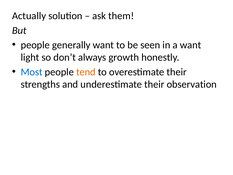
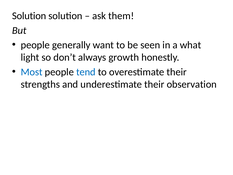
Actually: Actually -> Solution (29, 16)
a want: want -> what (191, 45)
tend colour: orange -> blue (86, 72)
